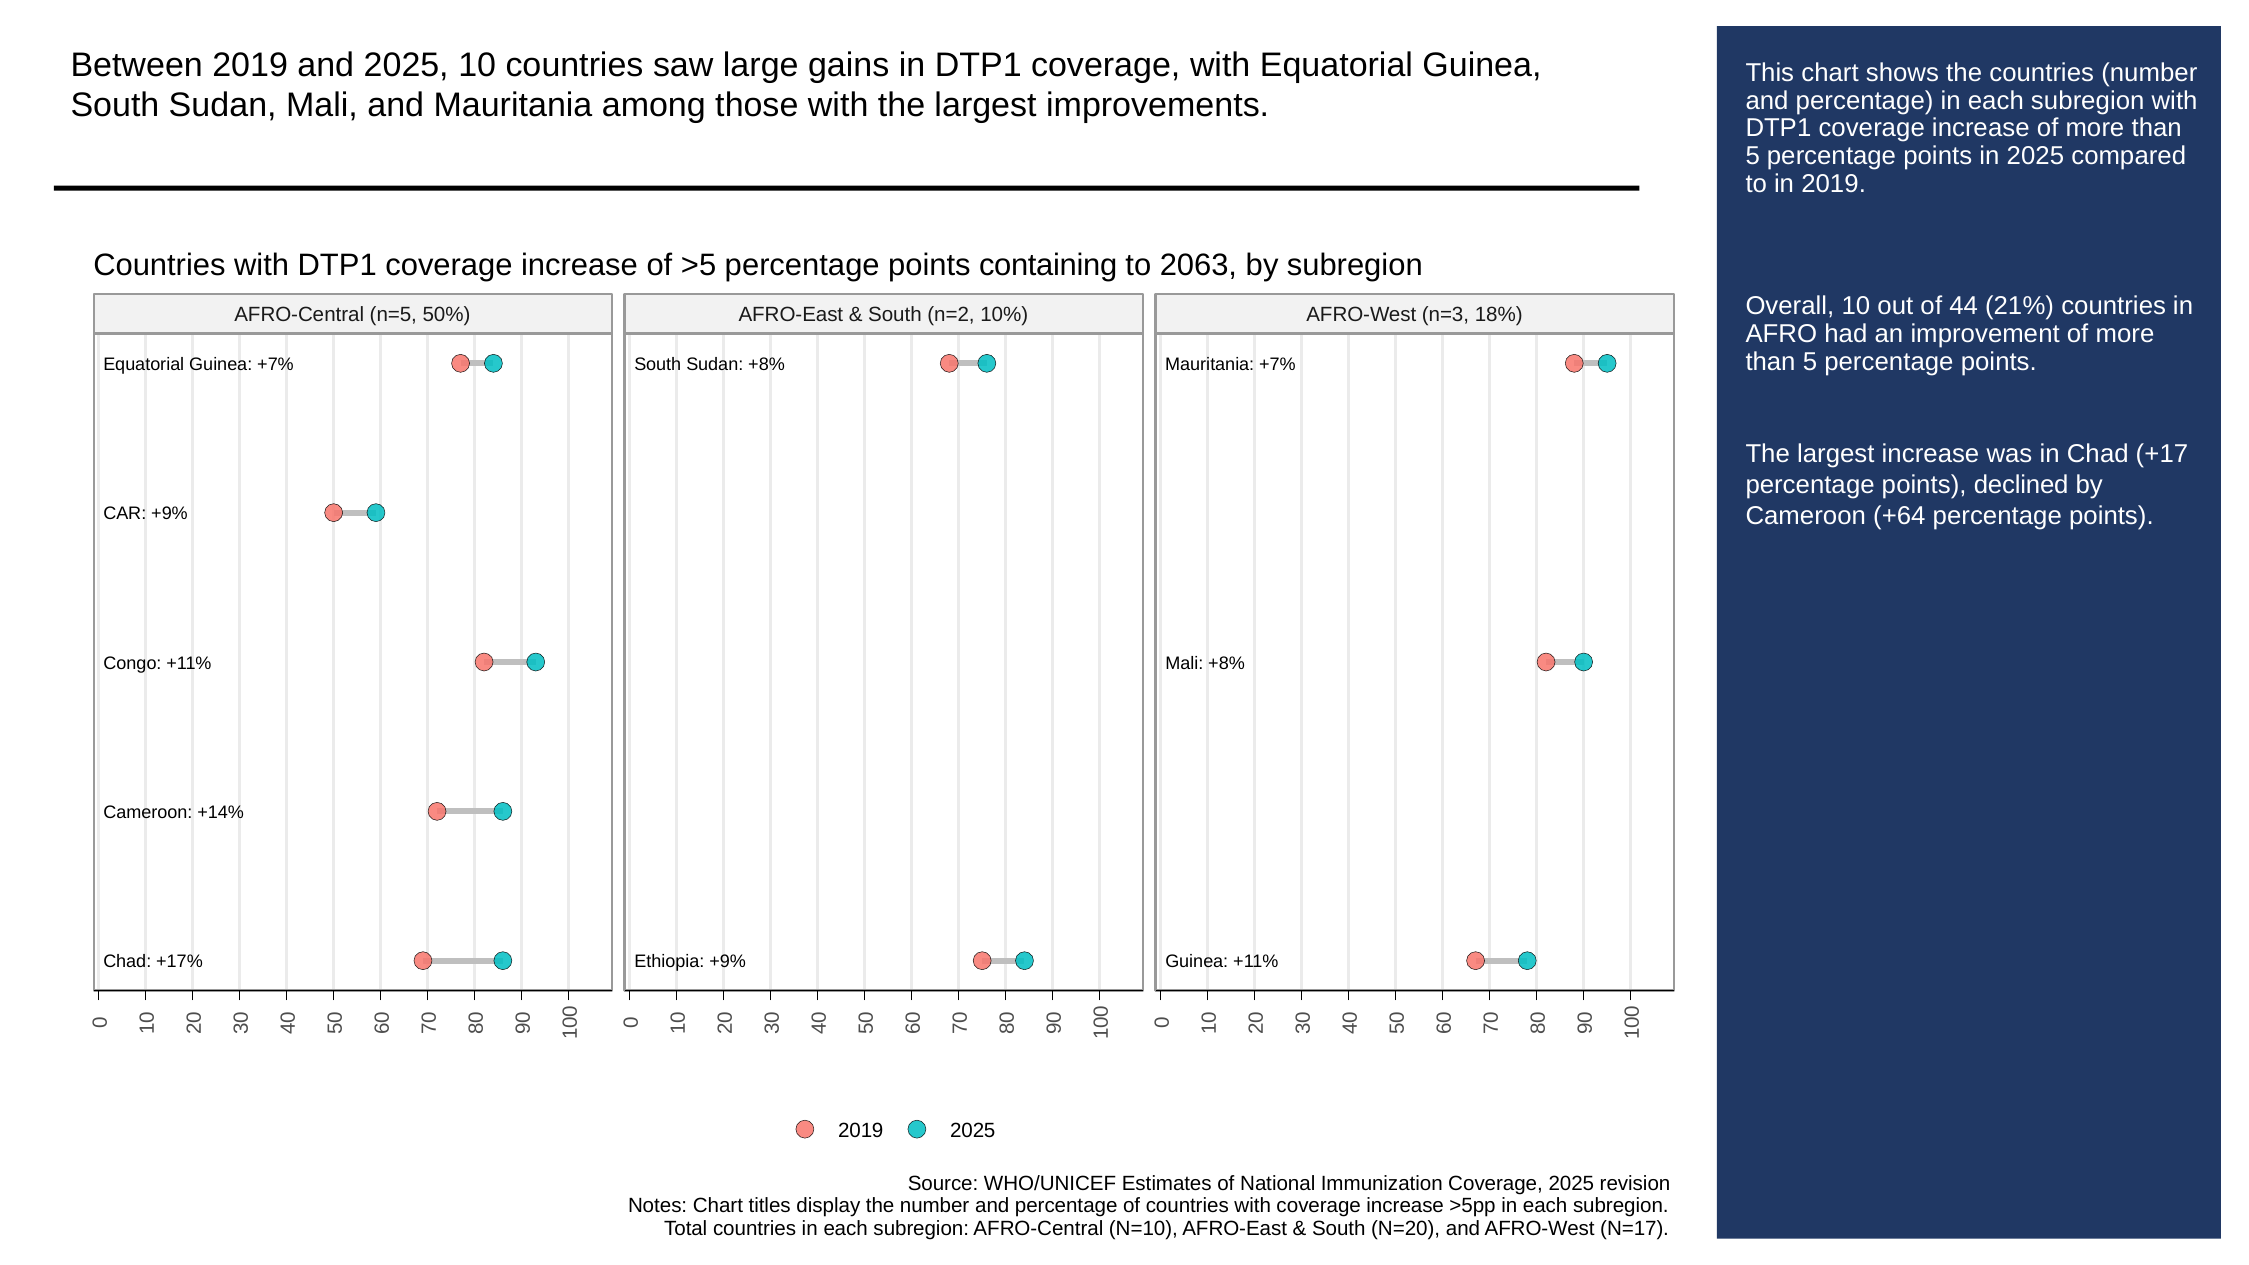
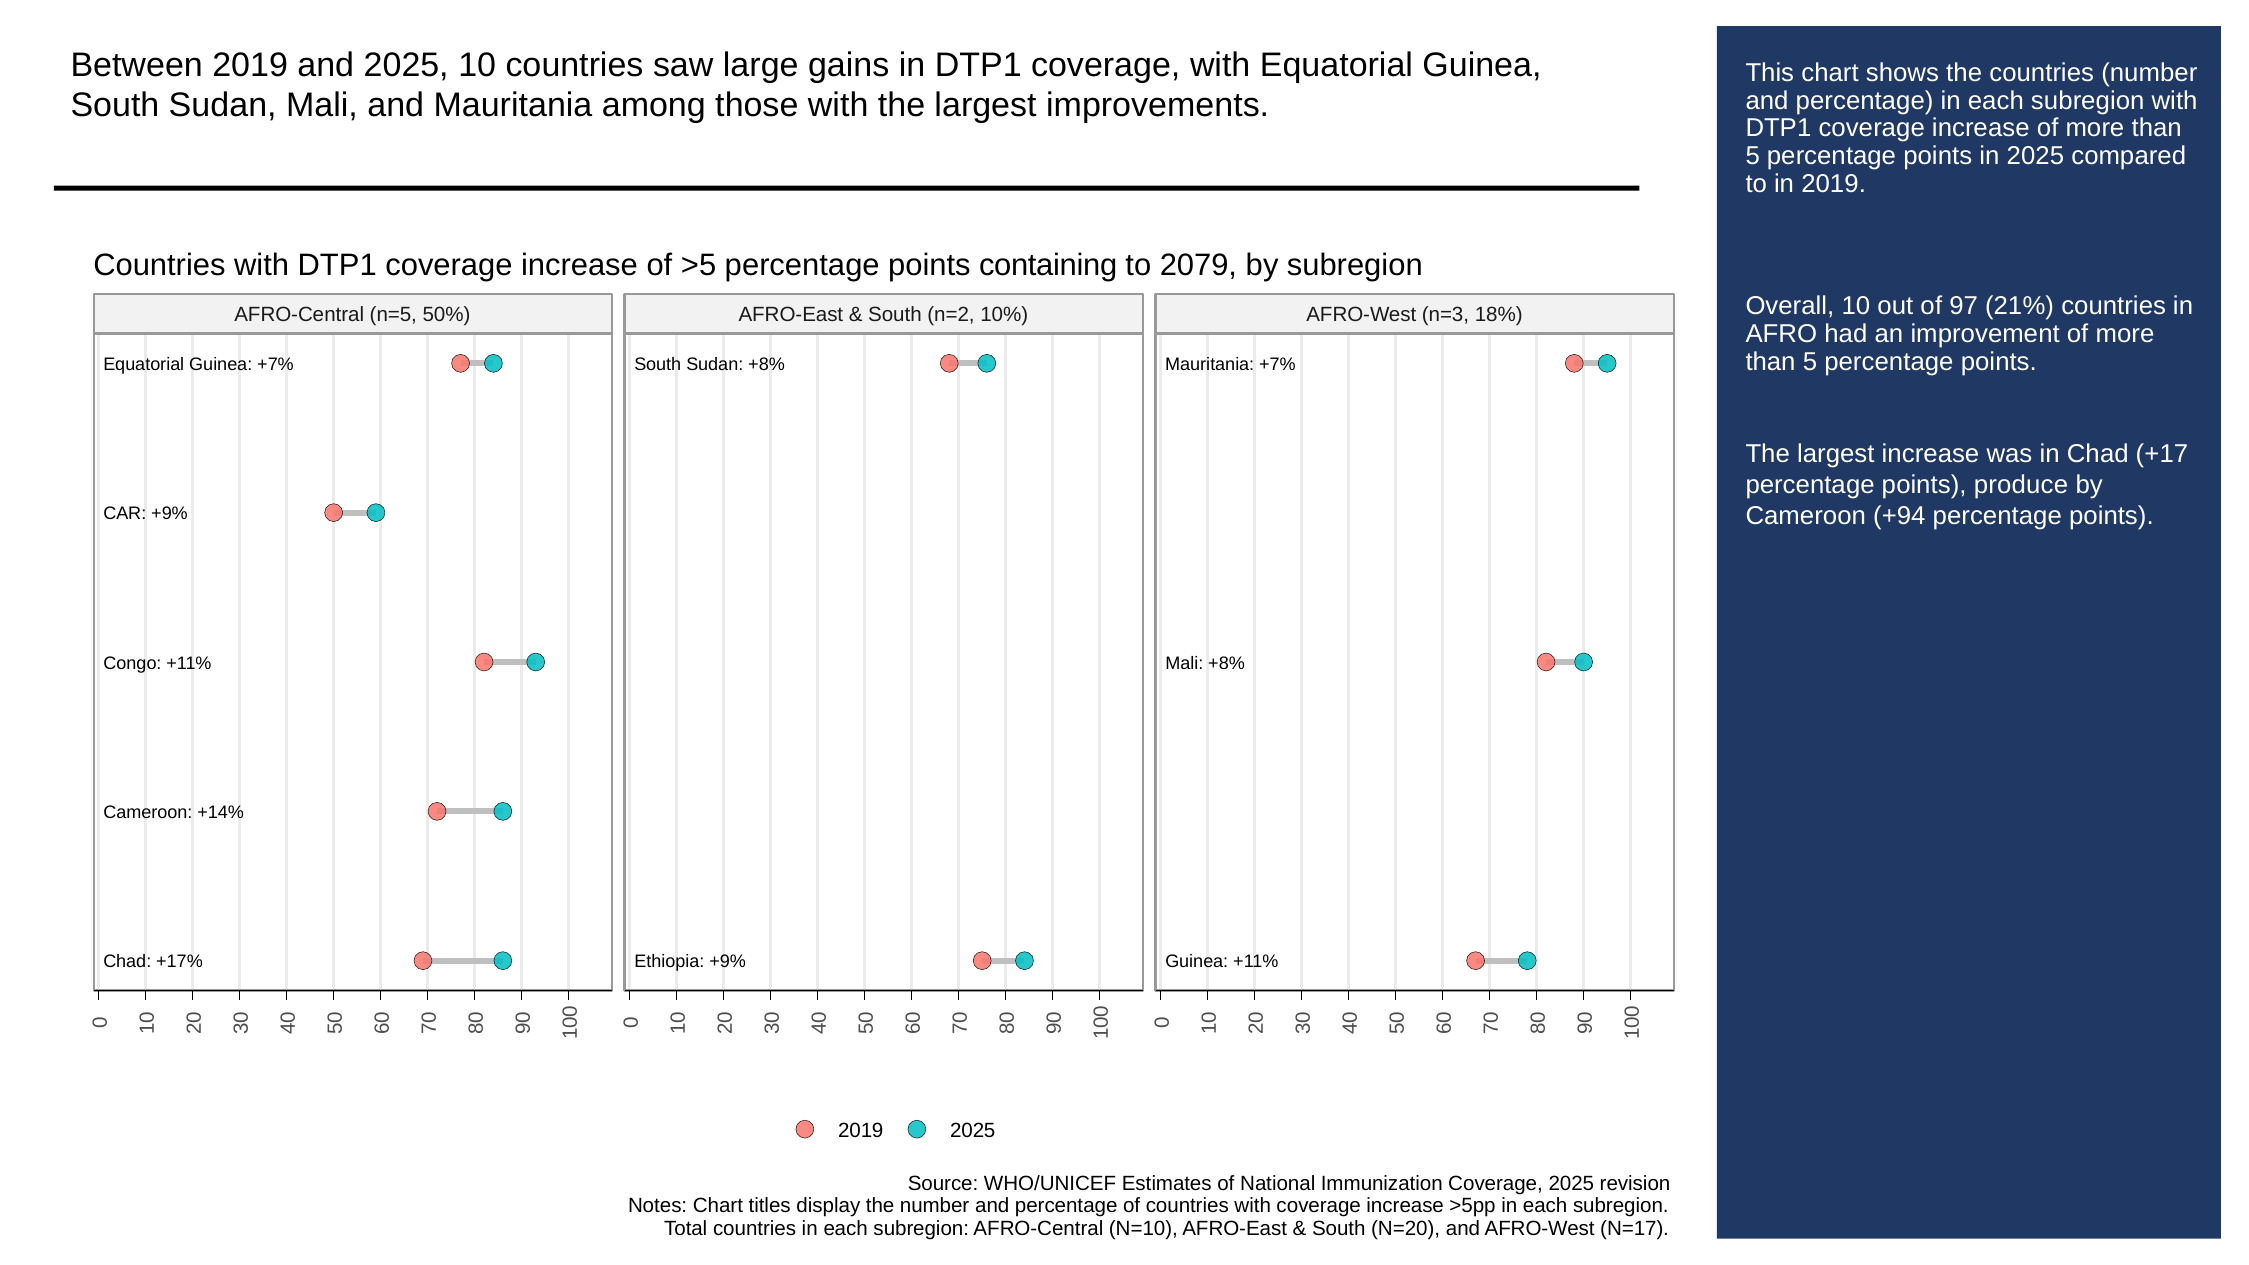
2063: 2063 -> 2079 (1198, 266)
44: 44 -> 97 (1964, 306)
declined: declined -> produce (2021, 485)
+64: +64 -> +94 (1899, 516)
